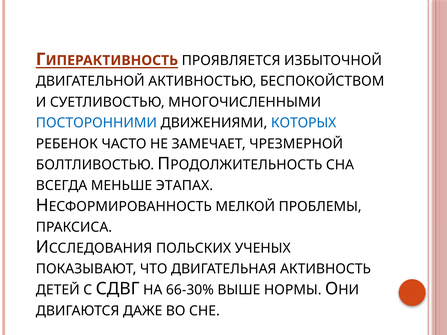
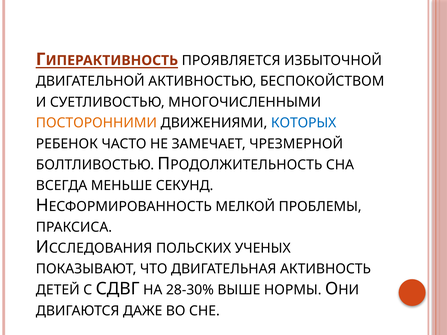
ПОСТОРОННИМИ colour: blue -> orange (96, 123)
ЭТАПАХ: ЭТАПАХ -> СЕКУНД (185, 186)
66-30%: 66-30% -> 28-30% (190, 290)
